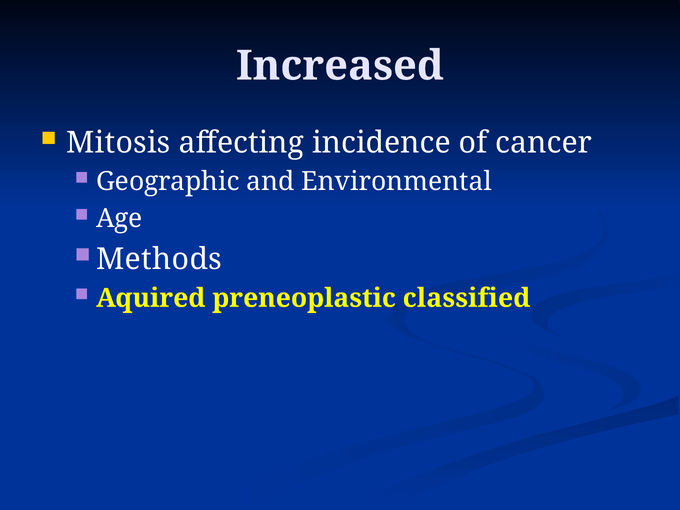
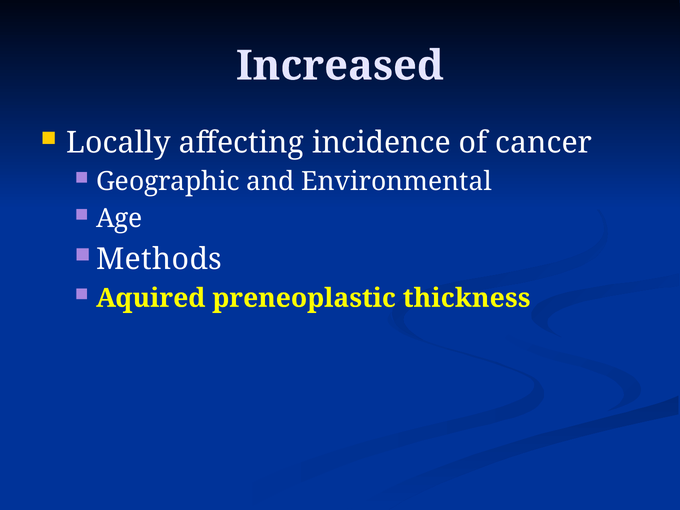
Mitosis: Mitosis -> Locally (118, 143)
classified: classified -> thickness (467, 298)
